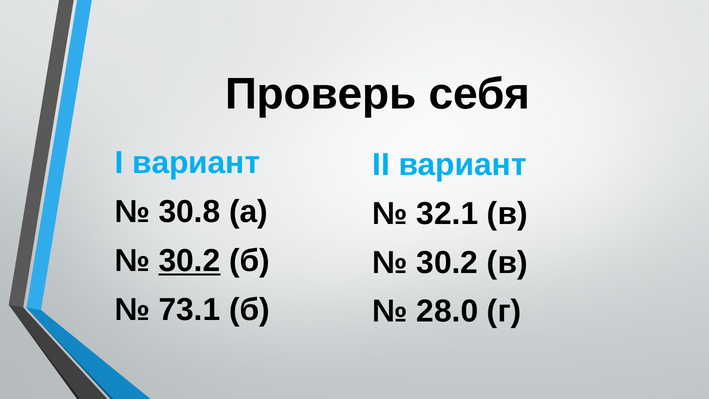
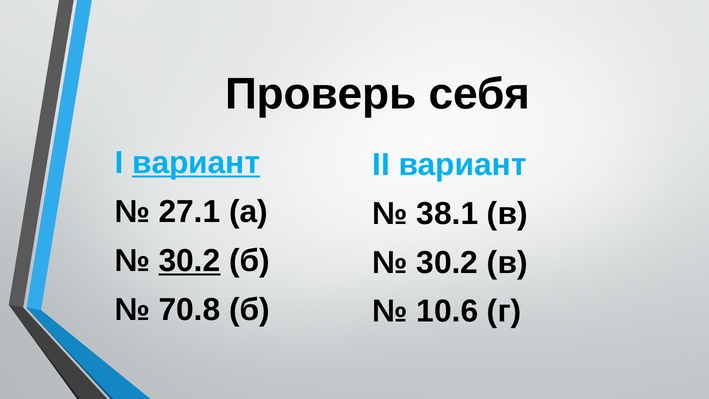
вариант underline: none -> present (196, 163)
30.8: 30.8 -> 27.1 (190, 212)
32.1: 32.1 -> 38.1 (447, 214)
73.1: 73.1 -> 70.8 (190, 309)
28.0: 28.0 -> 10.6 (447, 311)
